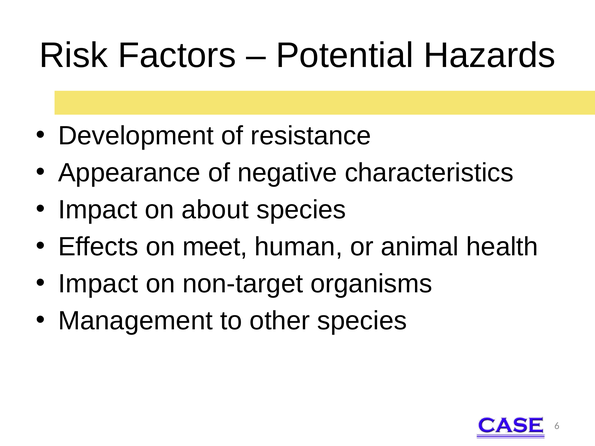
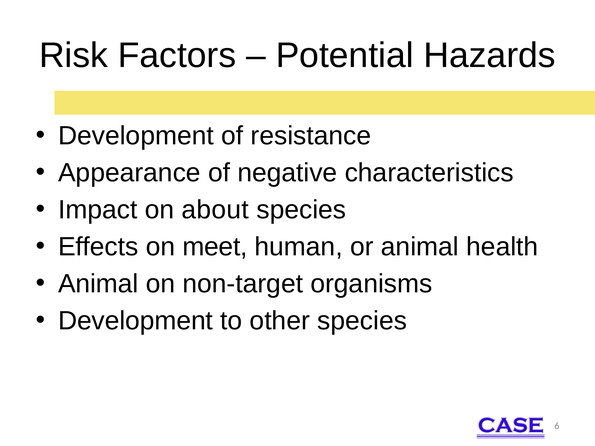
Impact: Impact -> Animal (98, 284)
Management: Management -> Development (135, 321)
